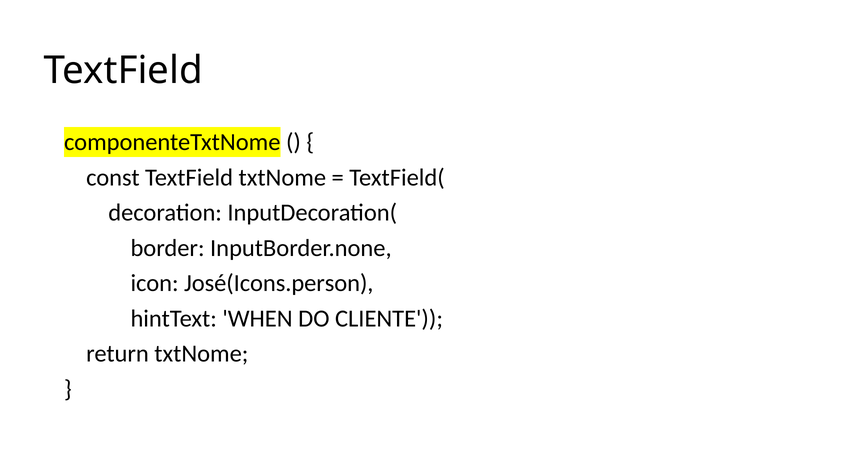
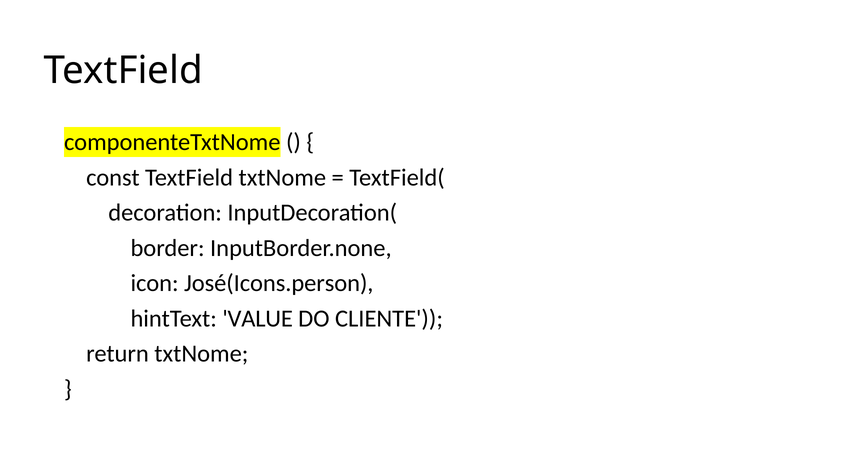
WHEN: WHEN -> VALUE (258, 319)
